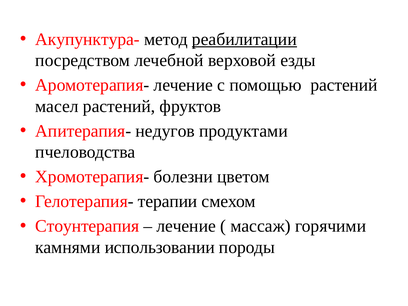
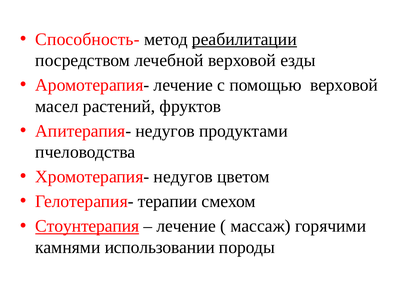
Акупунктура-: Акупунктура- -> Способность- (87, 39)
помощью растений: растений -> верховой (344, 85)
Хромотерапия- болезни: болезни -> недугов (183, 177)
Стоунтерапия underline: none -> present (87, 226)
